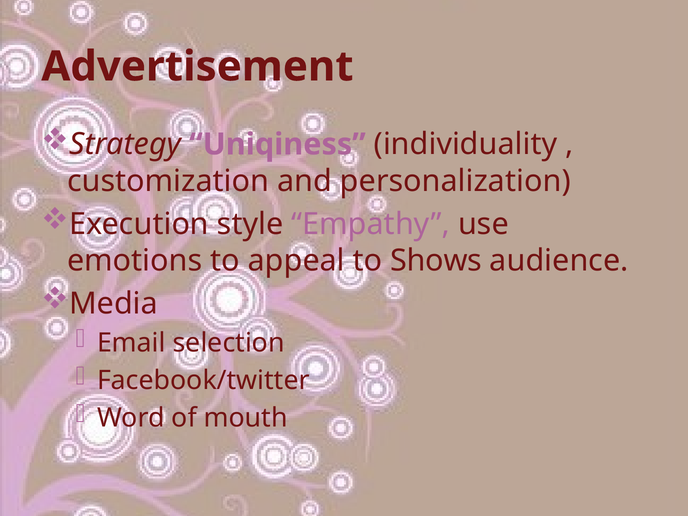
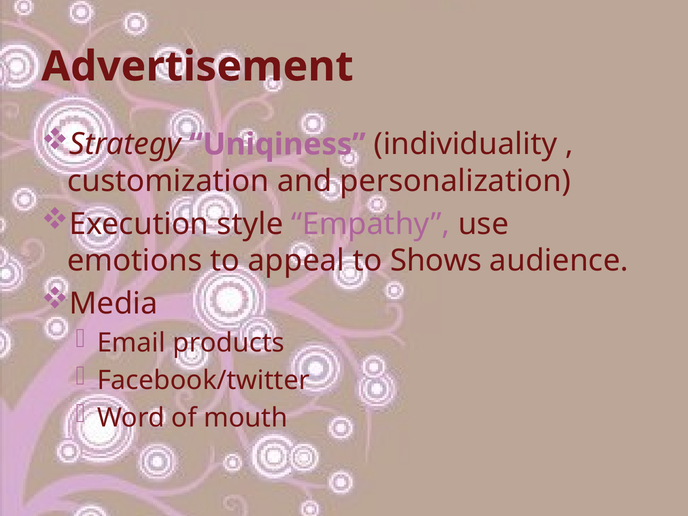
selection: selection -> products (229, 343)
